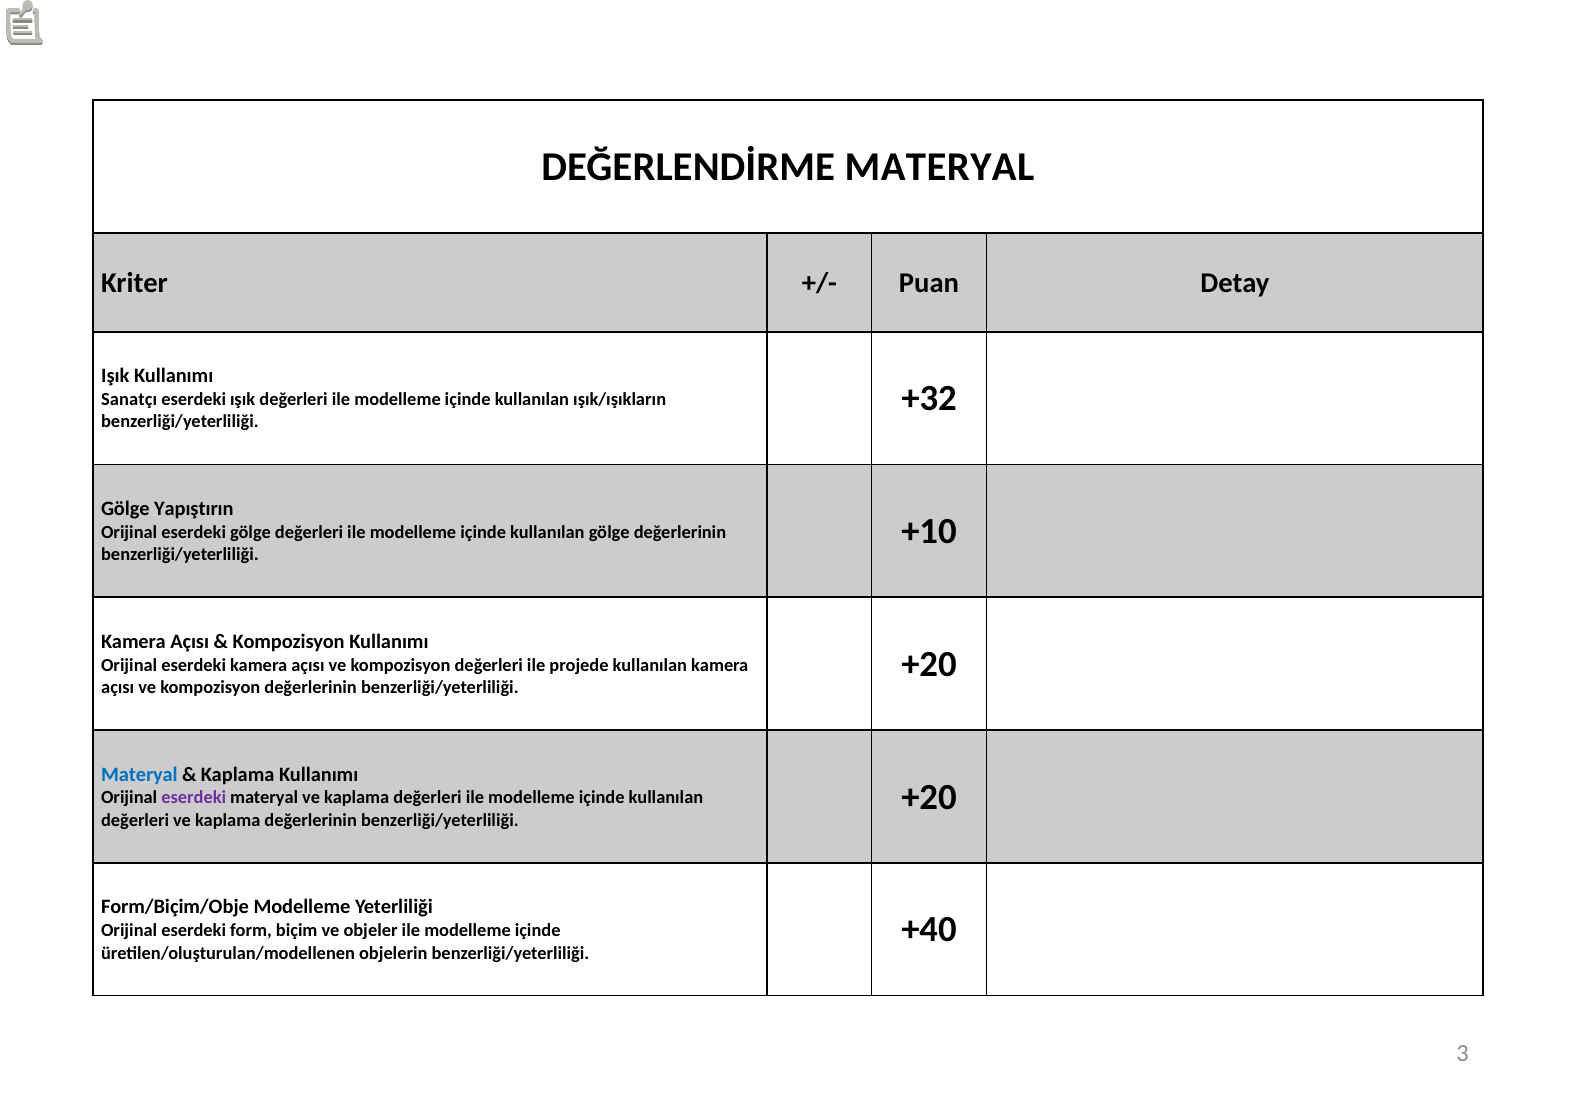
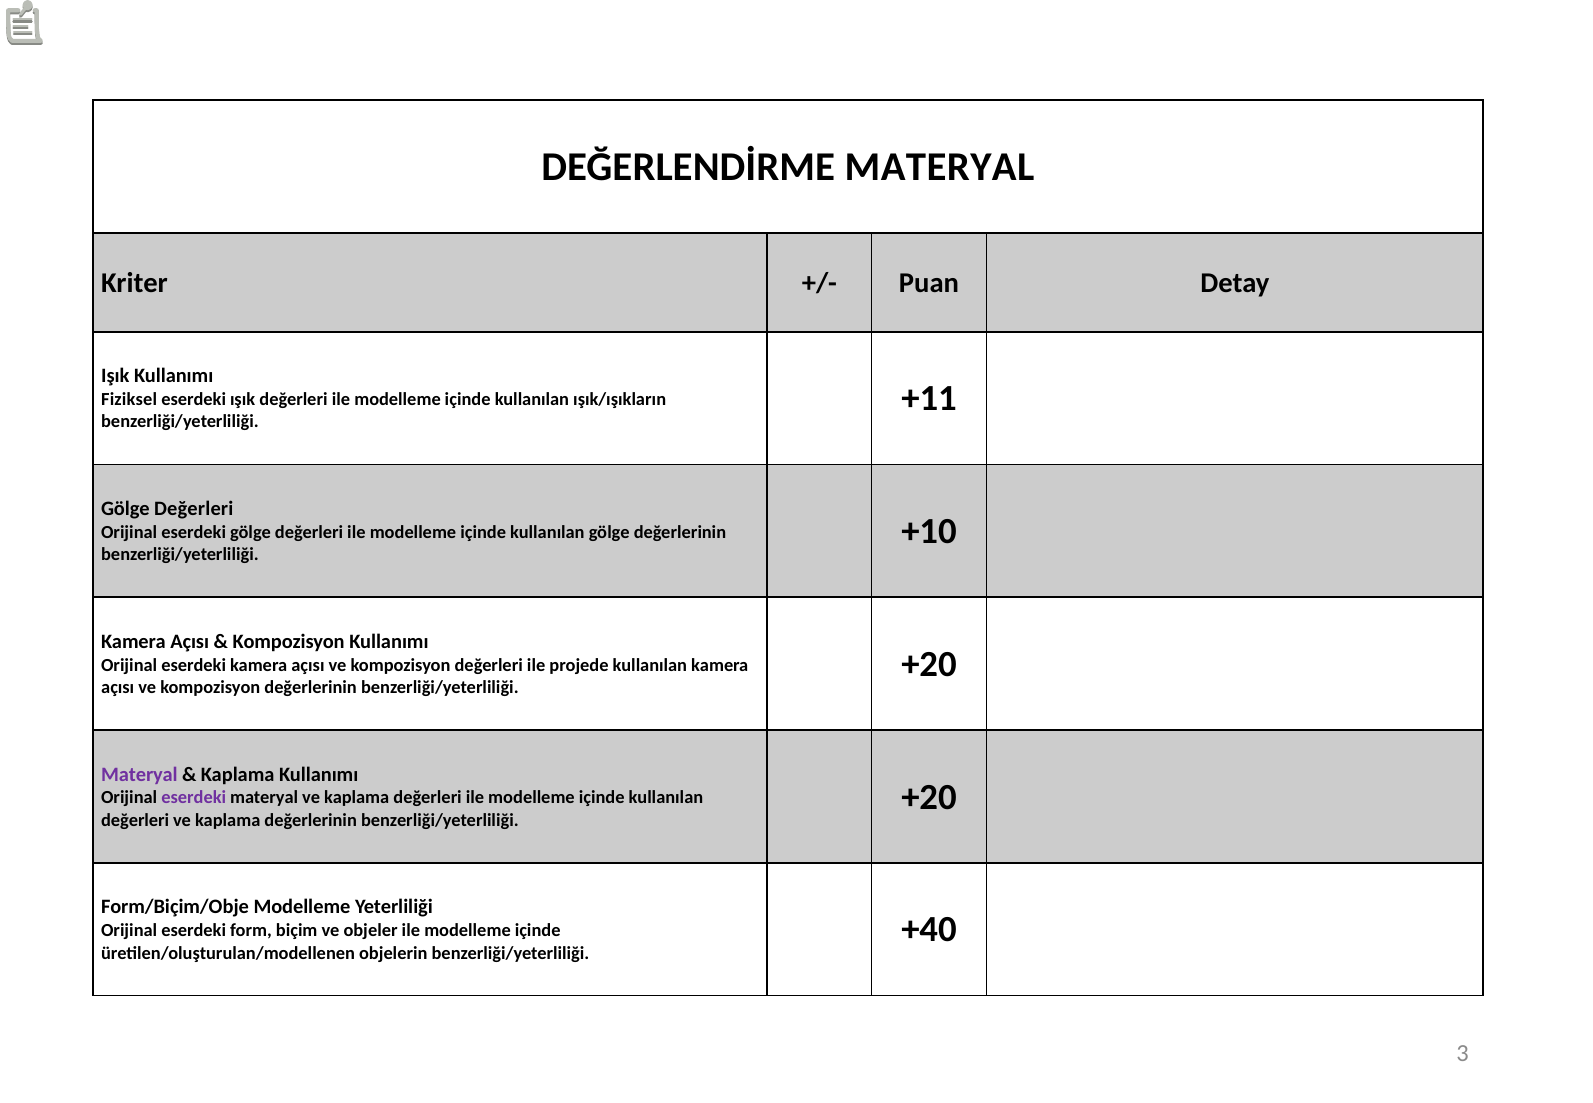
+32: +32 -> +11 (929, 399)
Sanatçı: Sanatçı -> Fiziksel (129, 399)
Yapıştırın: Yapıştırın -> Değerleri (194, 509)
Materyal colour: blue -> purple (139, 774)
